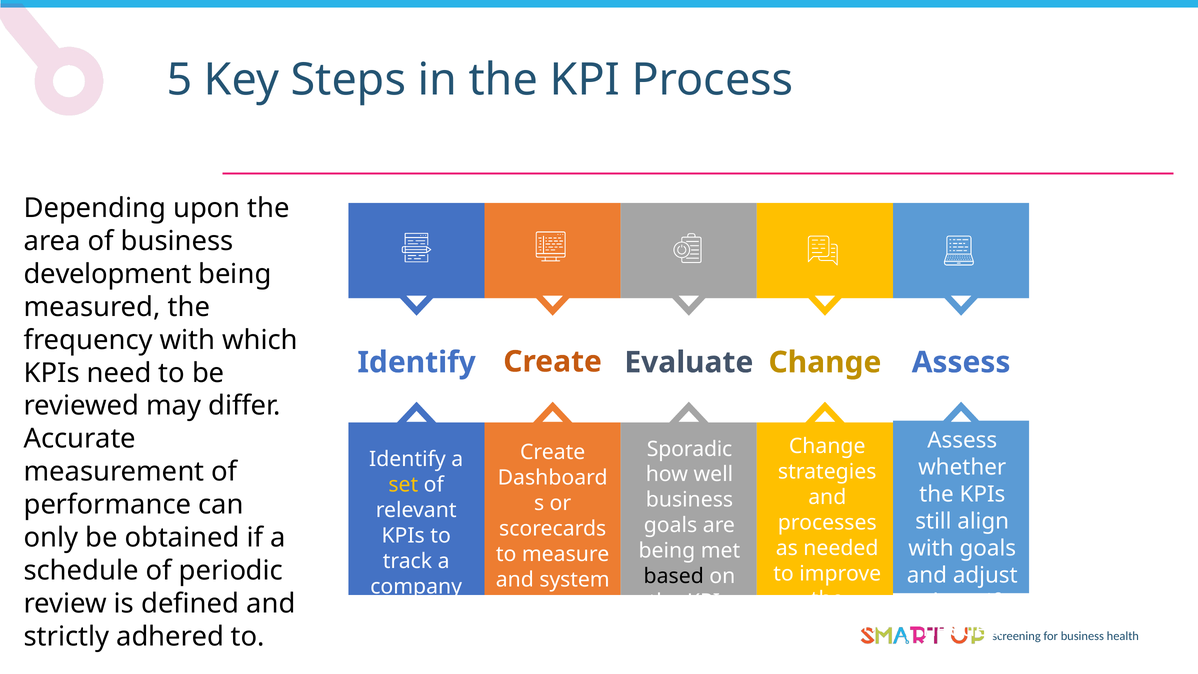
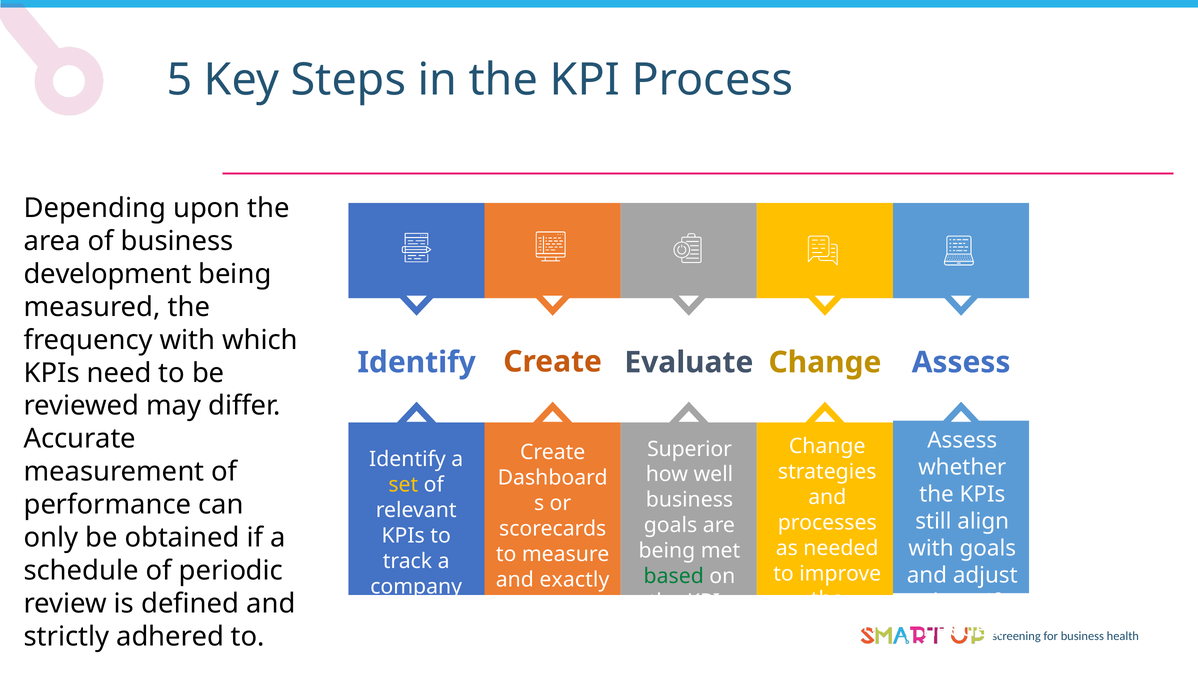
Sporadic: Sporadic -> Superior (690, 449)
based colour: black -> green (674, 576)
system: system -> exactly (574, 579)
